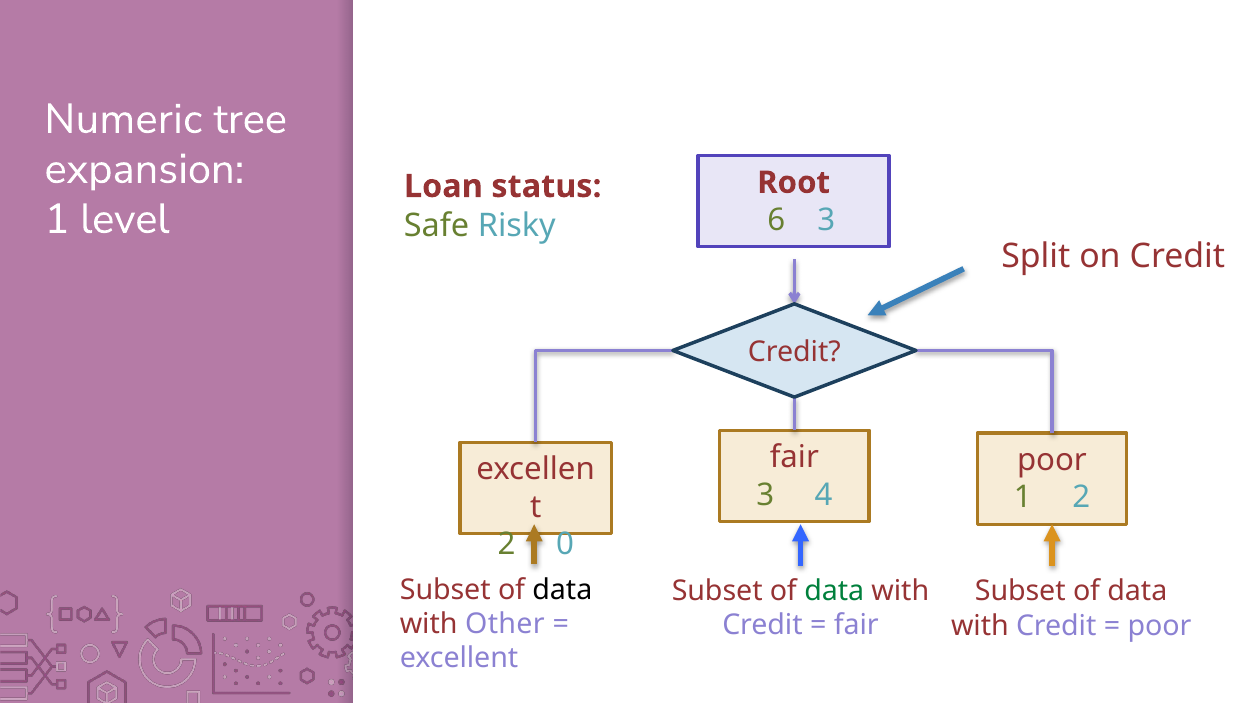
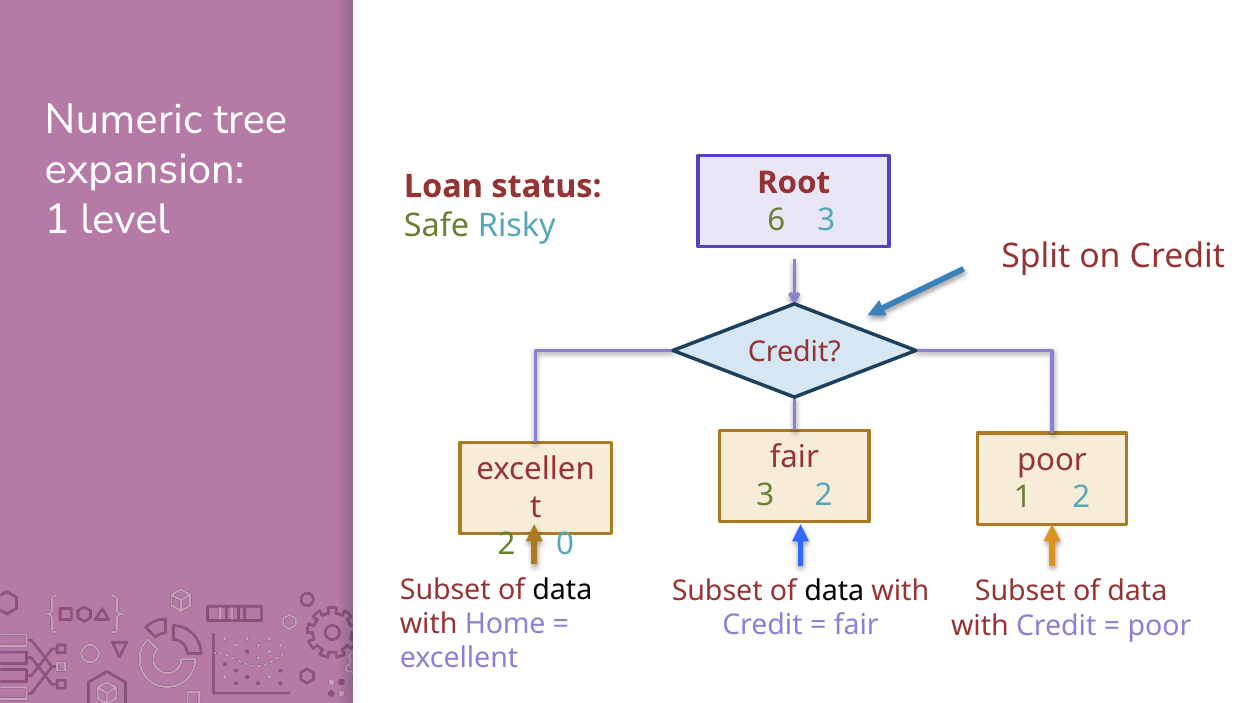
3 4: 4 -> 2 (824, 495)
data colour: green -> black (834, 591)
Other: Other -> Home (505, 624)
